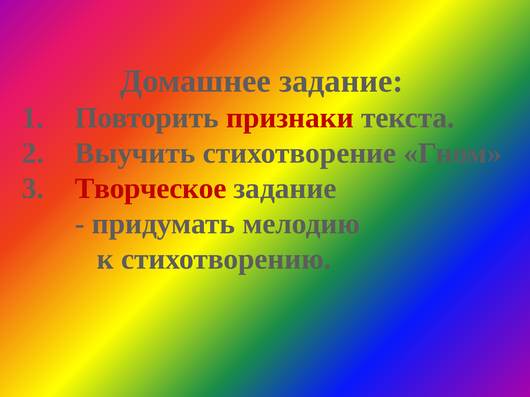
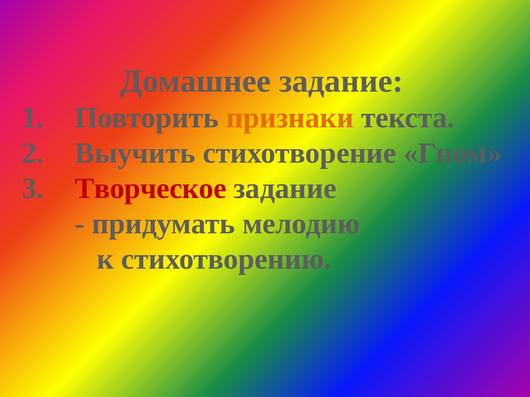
признаки colour: red -> orange (290, 118)
